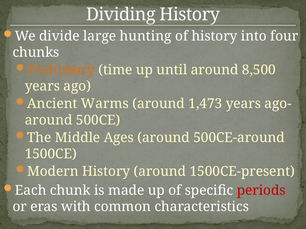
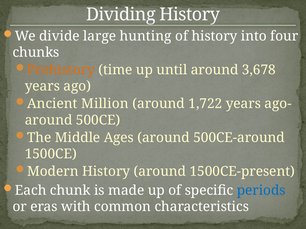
8,500: 8,500 -> 3,678 (259, 70)
Warms: Warms -> Million (105, 104)
1,473: 1,473 -> 1,722 (205, 104)
periods colour: red -> blue (261, 191)
